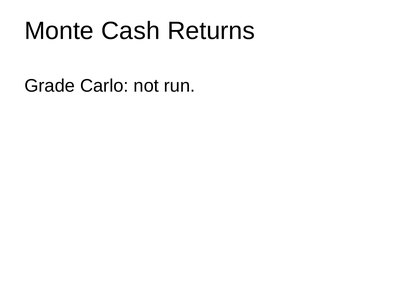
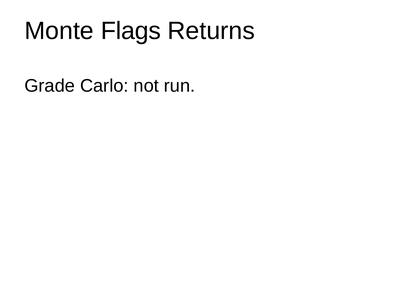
Cash: Cash -> Flags (131, 31)
